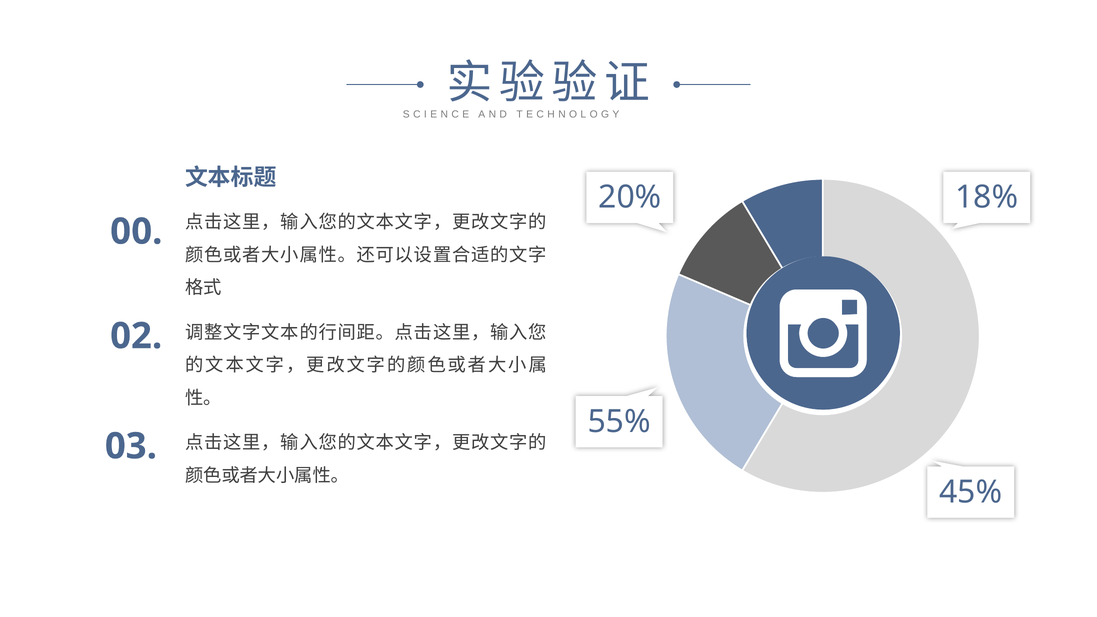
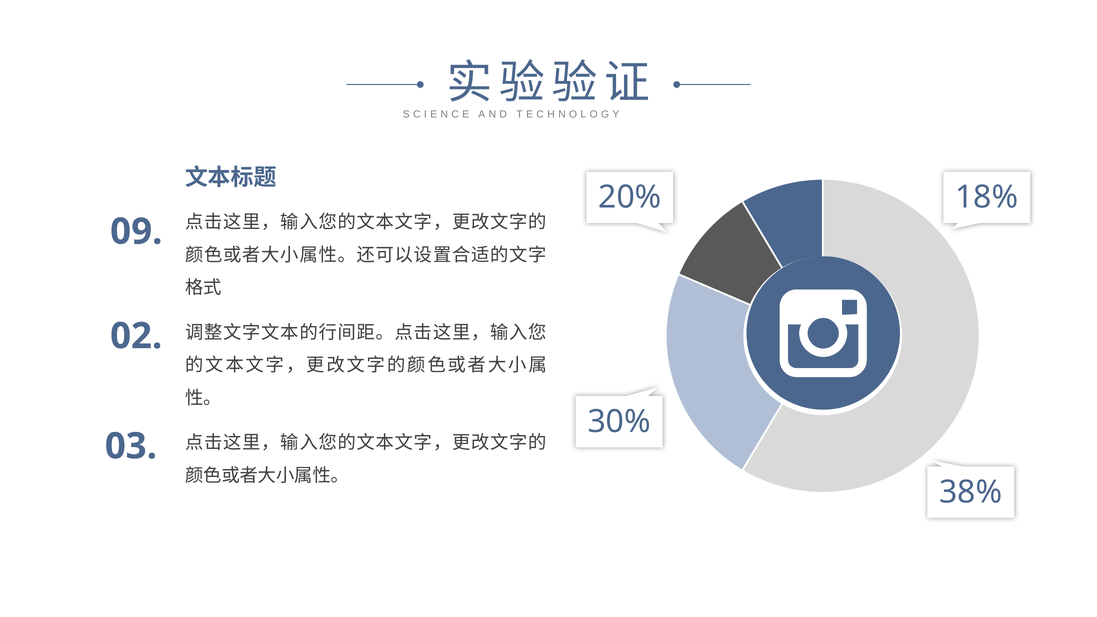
0 0: 0 -> 9 (147, 232)
55%: 55% -> 30% (619, 422)
45%: 45% -> 38% (971, 492)
